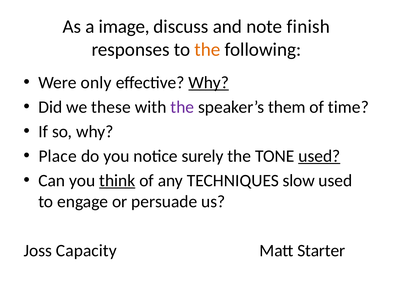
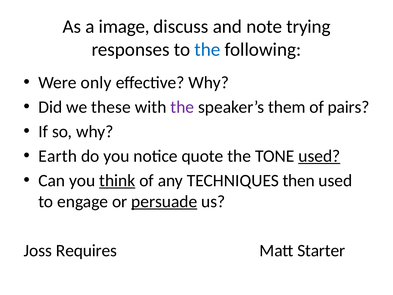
finish: finish -> trying (308, 27)
the colour: orange -> blue (207, 49)
Why underline: present -> none (209, 82)
time: time -> pairs (349, 107)
Place: Place -> Earth (58, 156)
surely: surely -> quote (202, 156)
slow: slow -> then (299, 180)
persuade underline: none -> present (164, 201)
Capacity: Capacity -> Requires (86, 250)
